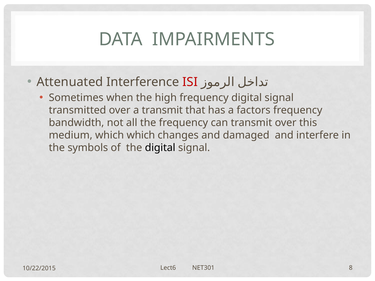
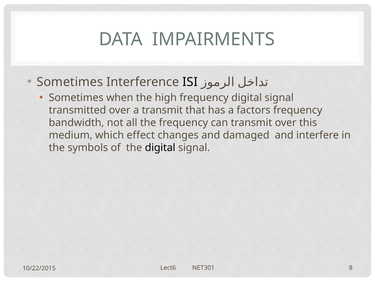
Attenuated: Attenuated -> Sometimes (70, 82)
ISI colour: red -> black (190, 82)
which which: which -> effect (141, 135)
